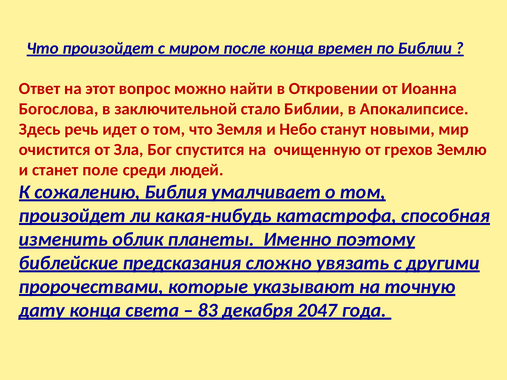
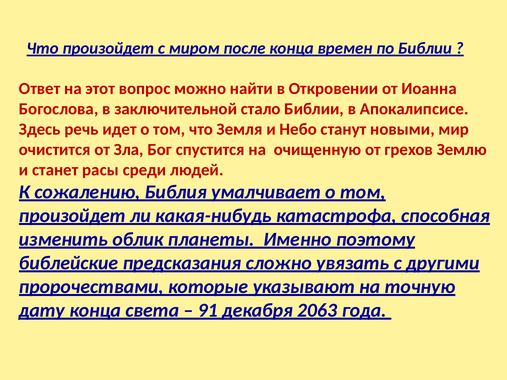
поле: поле -> расы (101, 170)
83: 83 -> 91 (208, 310)
2047: 2047 -> 2063 (317, 310)
